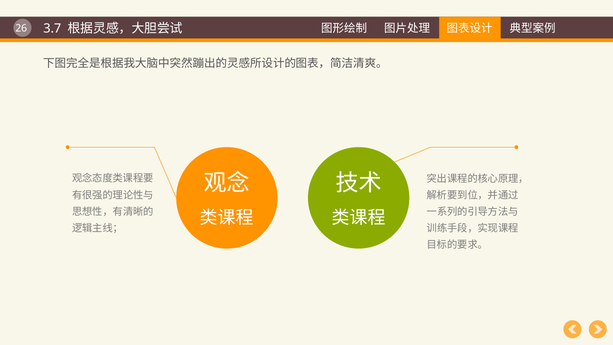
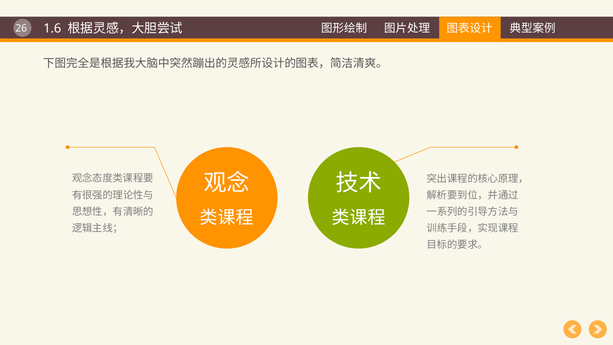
3.7: 3.7 -> 1.6 (52, 29)
